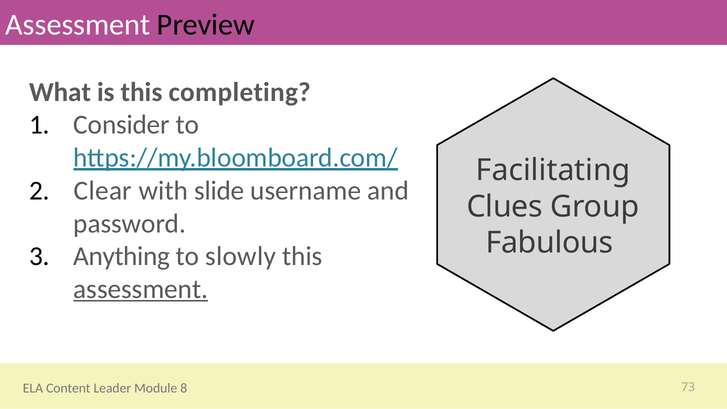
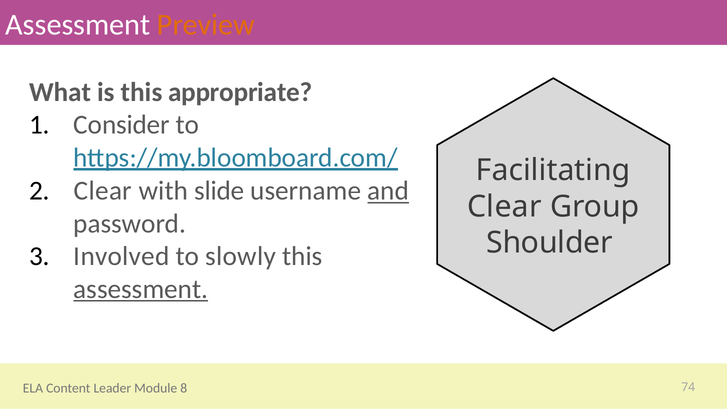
Preview colour: black -> orange (206, 25)
completing: completing -> appropriate (240, 92)
and underline: none -> present (388, 191)
Clues: Clues -> Clear (504, 207)
Fabulous: Fabulous -> Shoulder (549, 243)
Anything: Anything -> Involved (121, 256)
73: 73 -> 74 (688, 387)
